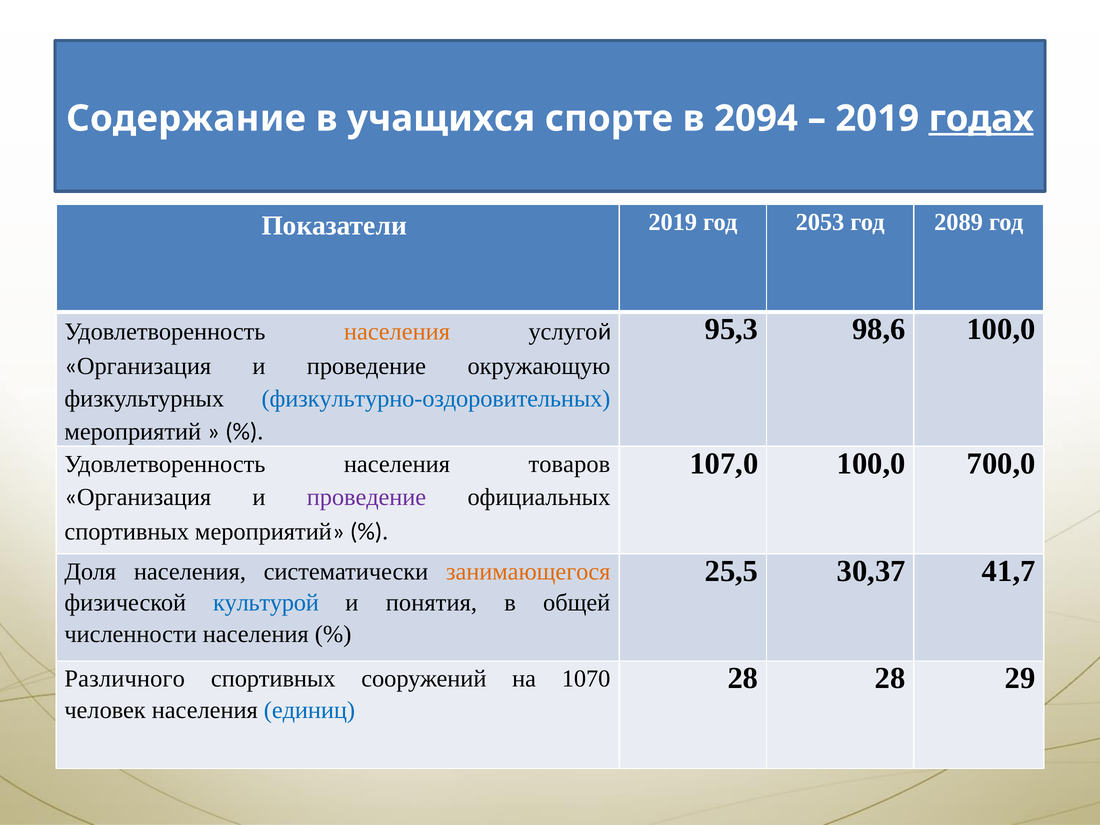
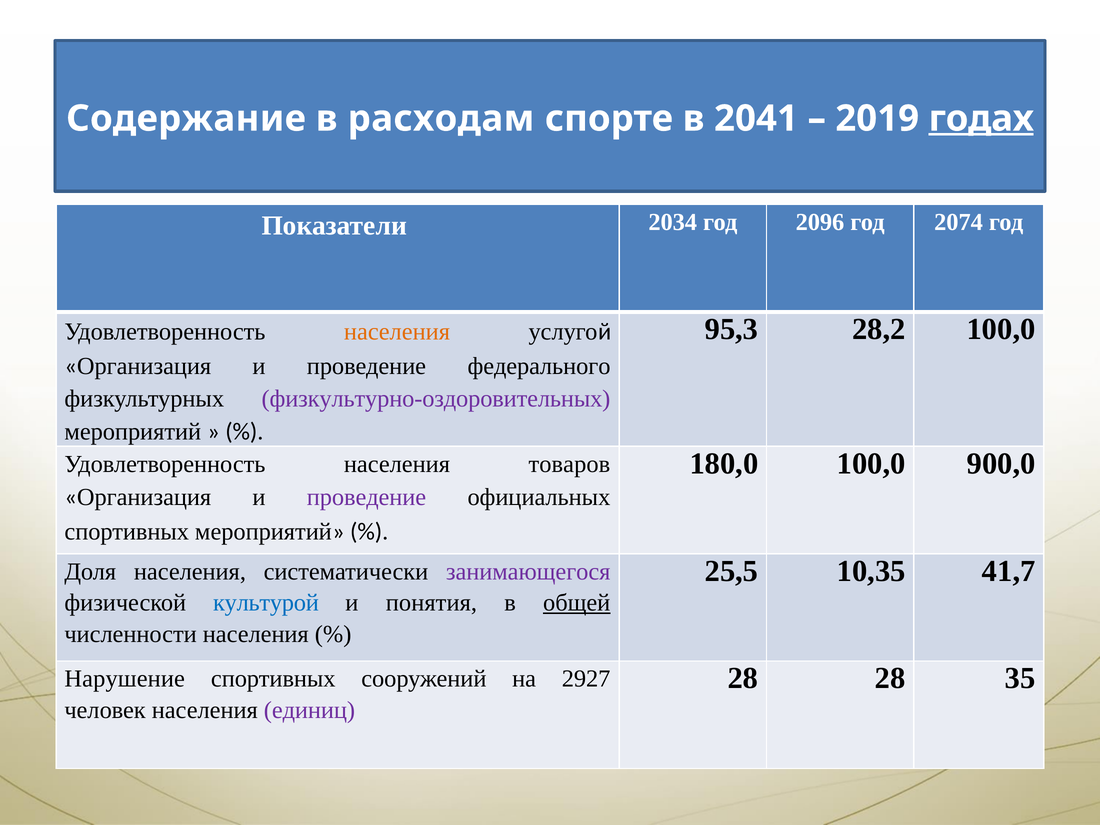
учащихся: учащихся -> расходам (441, 119)
2094: 2094 -> 2041 (756, 119)
Показатели 2019: 2019 -> 2034 (673, 222)
2053: 2053 -> 2096 (820, 222)
2089: 2089 -> 2074 (959, 222)
98,6: 98,6 -> 28,2 (879, 329)
окружающую: окружающую -> федерального (539, 366)
физкультурно-оздоровительных colour: blue -> purple (436, 399)
107,0: 107,0 -> 180,0 (724, 464)
700,0: 700,0 -> 900,0 (1001, 464)
30,37: 30,37 -> 10,35 (871, 571)
занимающегося colour: orange -> purple (528, 572)
общей underline: none -> present (577, 603)
29: 29 -> 35 (1020, 678)
Различного: Различного -> Нарушение (125, 679)
1070: 1070 -> 2927 (586, 679)
единиц colour: blue -> purple (309, 710)
